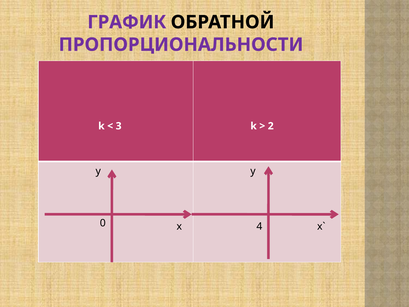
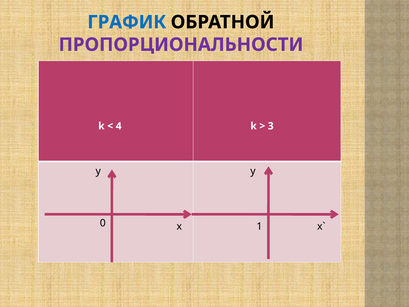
ГРАФИК colour: purple -> blue (127, 22)
3: 3 -> 4 (119, 126)
2: 2 -> 3 (271, 126)
4: 4 -> 1 (259, 226)
